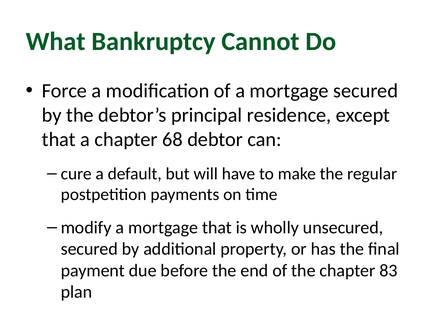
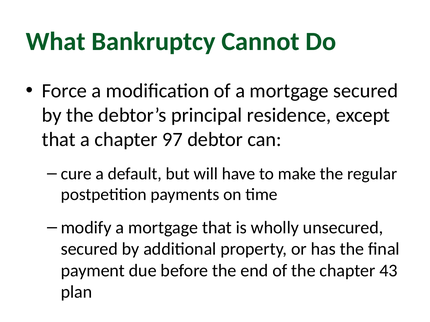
68: 68 -> 97 (173, 140)
83: 83 -> 43 (389, 271)
